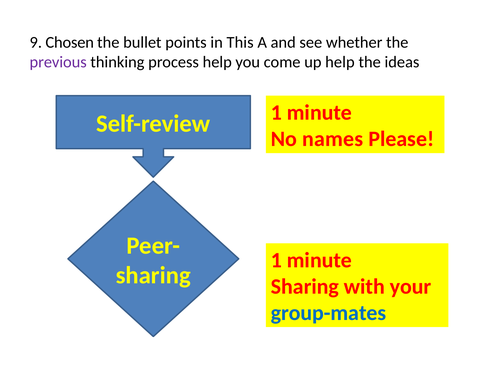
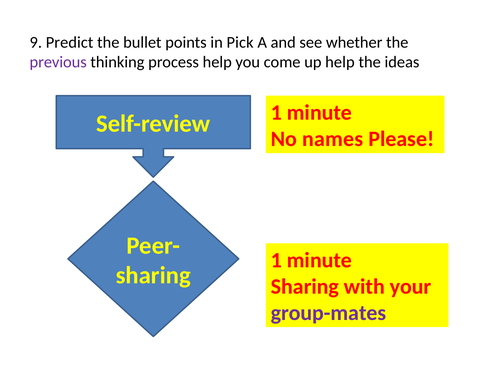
Chosen: Chosen -> Predict (70, 42)
This: This -> Pick (240, 42)
group-mates colour: blue -> purple (329, 313)
